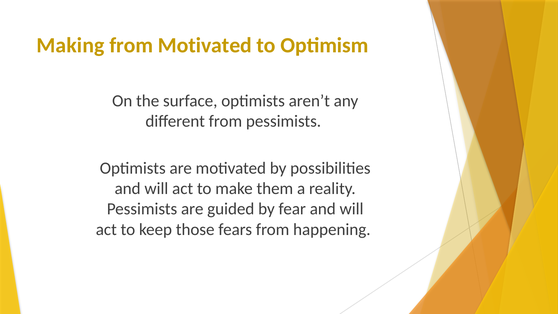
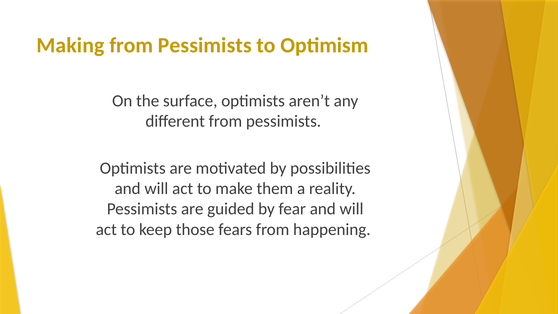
Motivated: Motivated -> Pessimists (205, 45)
